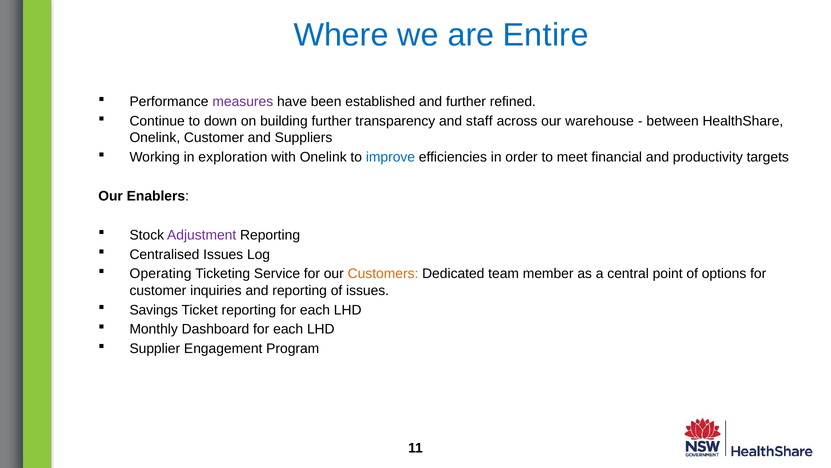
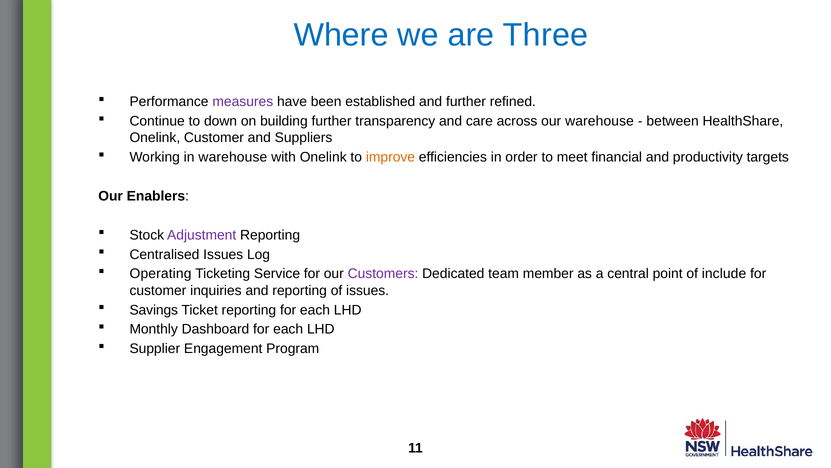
Entire: Entire -> Three (546, 35)
staff: staff -> care (479, 121)
in exploration: exploration -> warehouse (233, 157)
improve colour: blue -> orange (390, 157)
Customers colour: orange -> purple (383, 274)
options: options -> include (724, 274)
